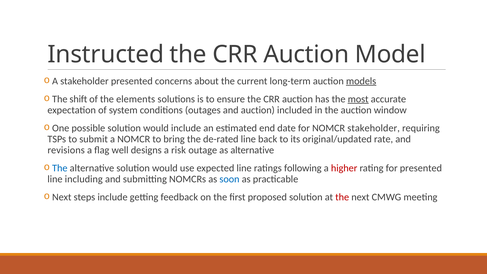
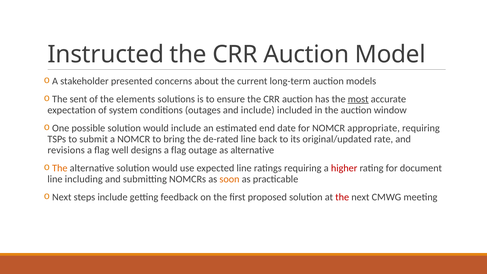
models underline: present -> none (361, 81)
shift: shift -> sent (78, 99)
and auction: auction -> include (258, 110)
NOMCR stakeholder: stakeholder -> appropriate (374, 128)
designs a risk: risk -> flag (179, 150)
The colour: blue -> orange (60, 168)
ratings following: following -> requiring (303, 168)
for presented: presented -> document (421, 168)
soon colour: blue -> orange (229, 179)
